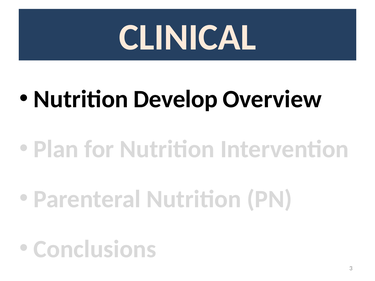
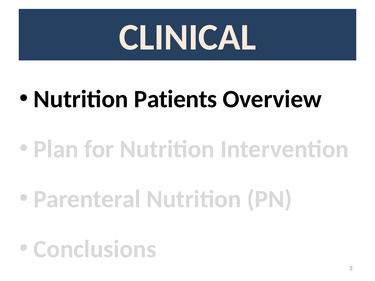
Develop: Develop -> Patients (176, 99)
